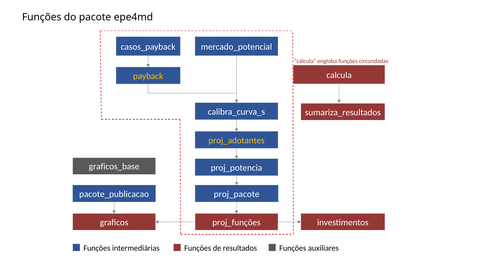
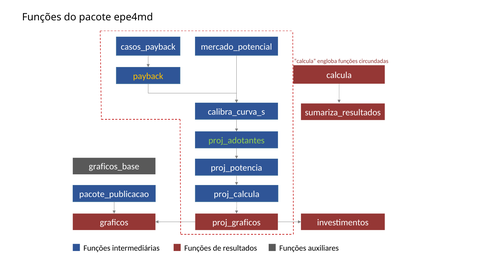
proj_adotantes colour: yellow -> light green (237, 140)
proj_pacote: proj_pacote -> proj_calcula (237, 194)
proj_funções: proj_funções -> proj_graficos (237, 222)
